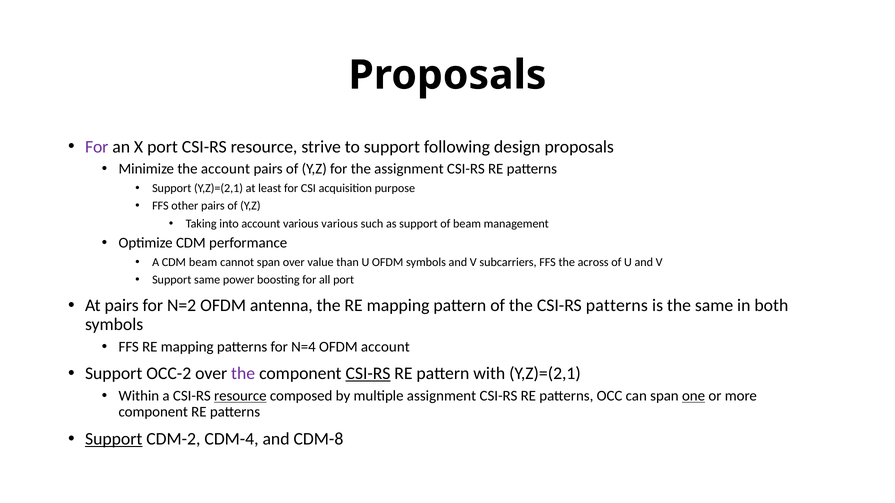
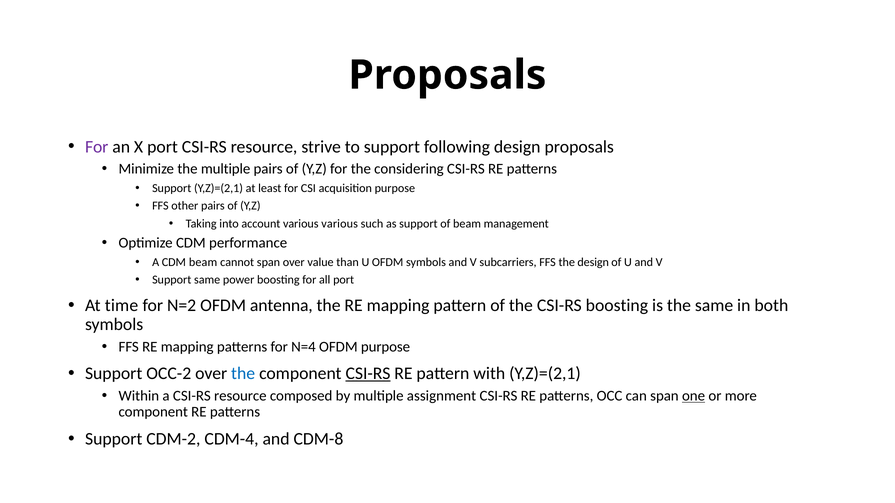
the account: account -> multiple (226, 169)
the assignment: assignment -> considering (409, 169)
the across: across -> design (593, 262)
At pairs: pairs -> time (122, 306)
CSI-RS patterns: patterns -> boosting (617, 306)
OFDM account: account -> purpose (386, 347)
the colour: purple -> blue (243, 374)
resource underline: present -> none (240, 396)
Support underline: present -> none (114, 439)
